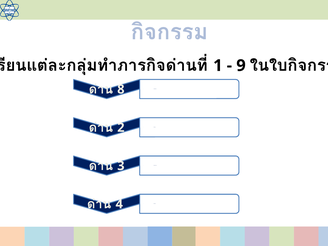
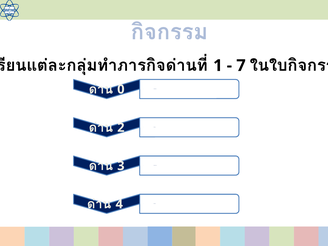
9: 9 -> 7 (241, 66)
8: 8 -> 0 (121, 89)
